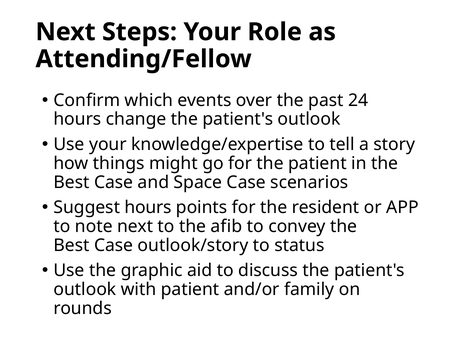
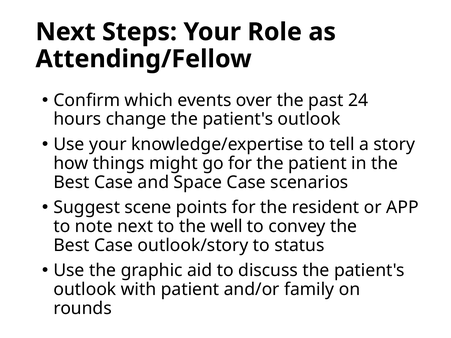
Suggest hours: hours -> scene (148, 208)
afib: afib -> well (227, 227)
